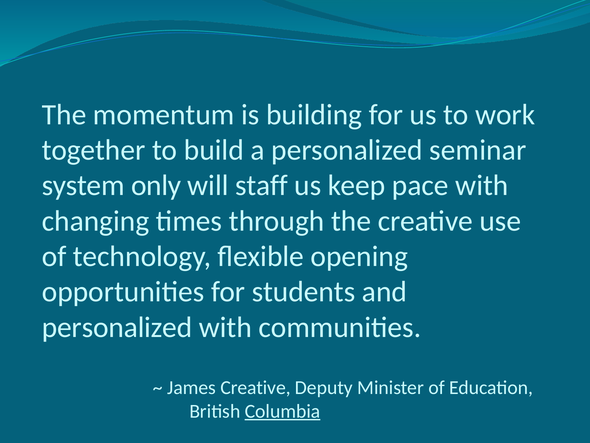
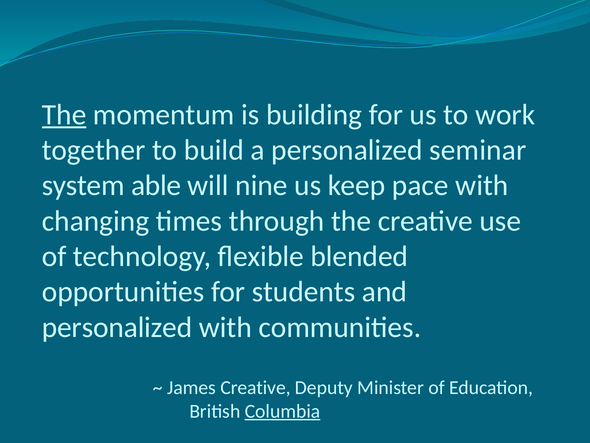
The underline: none -> present (64, 114)
only: only -> able (156, 185)
staff: staff -> nine (261, 185)
opening: opening -> blended (359, 256)
